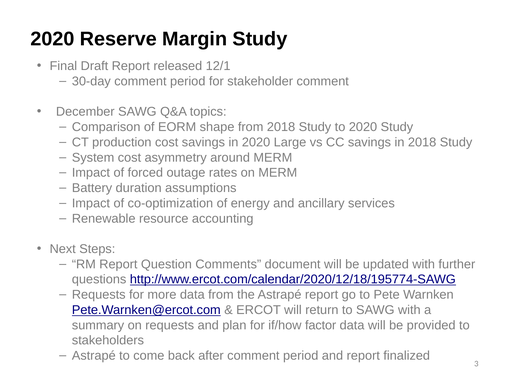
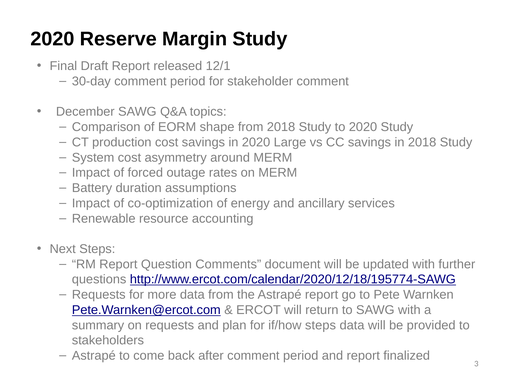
if/how factor: factor -> steps (321, 326)
